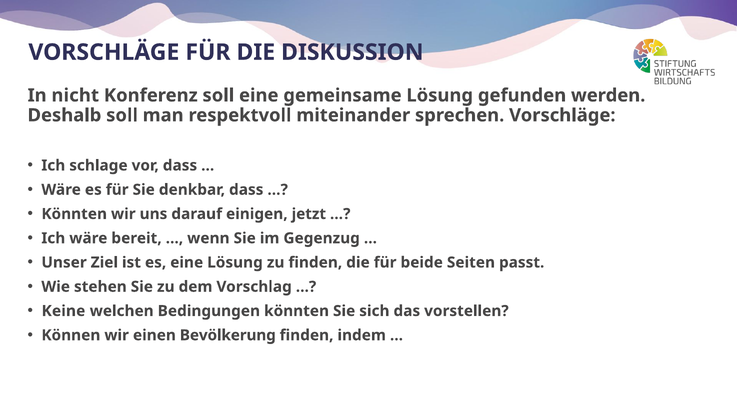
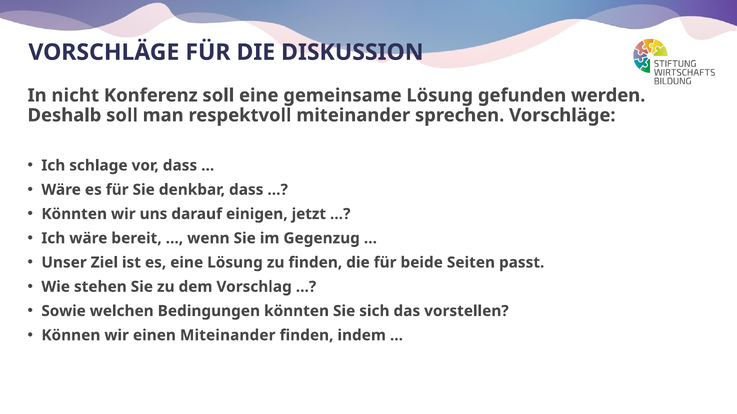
Keine: Keine -> Sowie (64, 311)
einen Bevölkerung: Bevölkerung -> Miteinander (228, 336)
